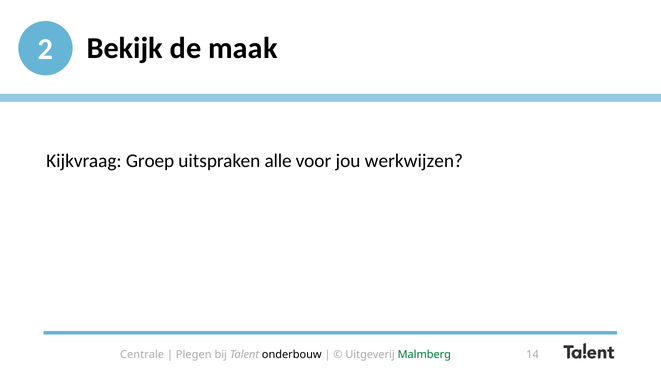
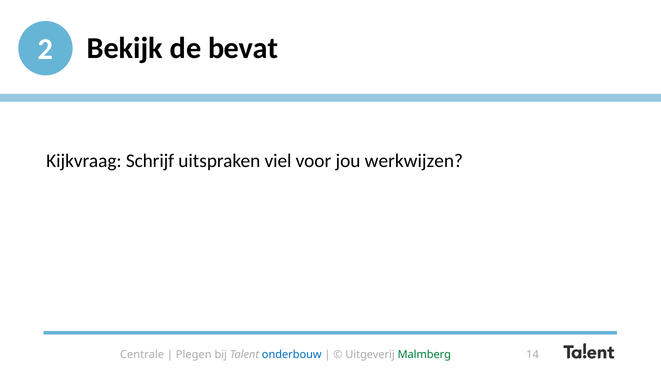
maak: maak -> bevat (243, 48)
Groep: Groep -> Schrijf (150, 161)
alle: alle -> viel (278, 161)
onderbouw colour: black -> blue (292, 354)
